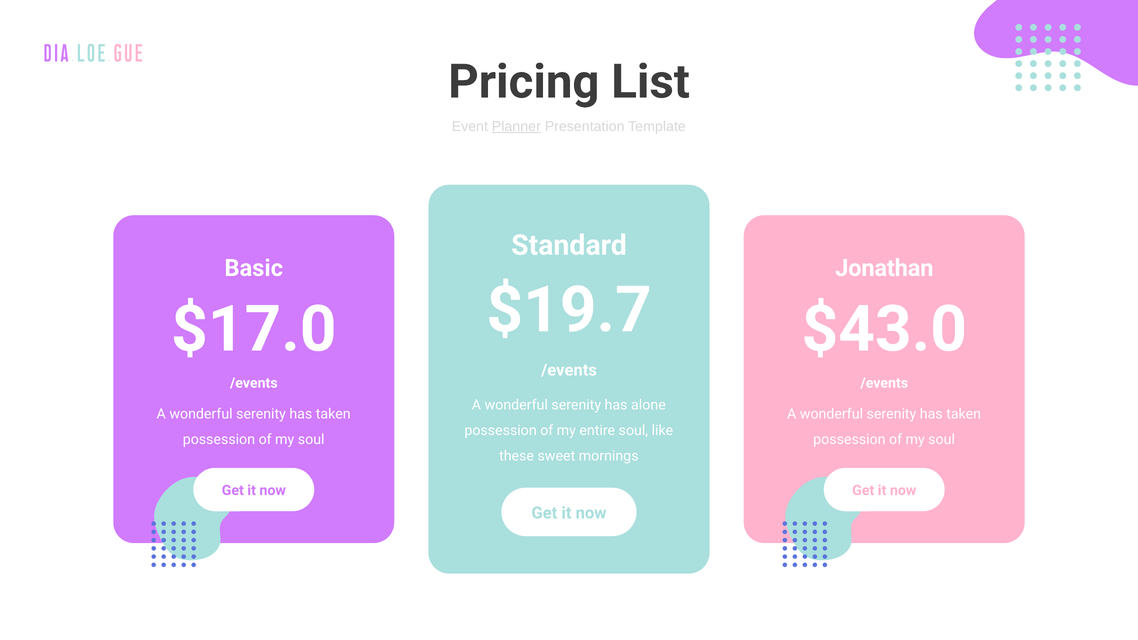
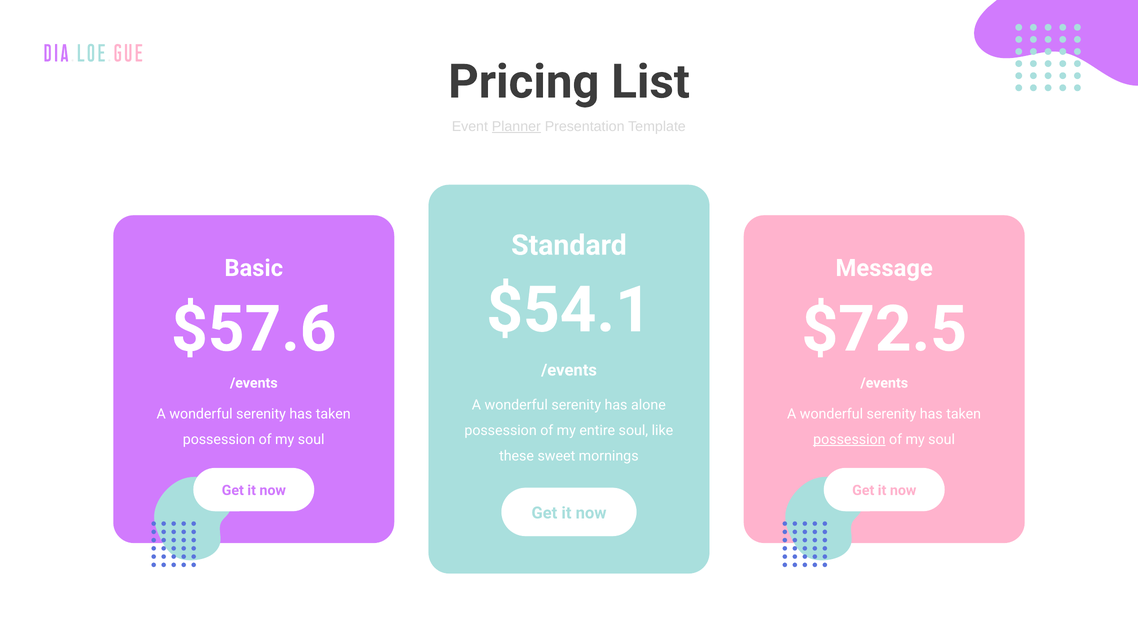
Jonathan: Jonathan -> Message (884, 268)
$19.7: $19.7 -> $54.1 (569, 310)
$17.0: $17.0 -> $57.6 (254, 330)
$43.0: $43.0 -> $72.5 (884, 330)
possession underline: none -> present (849, 440)
